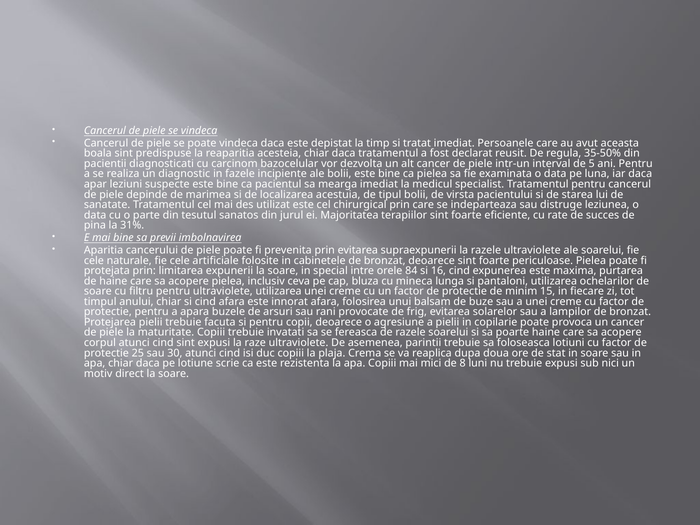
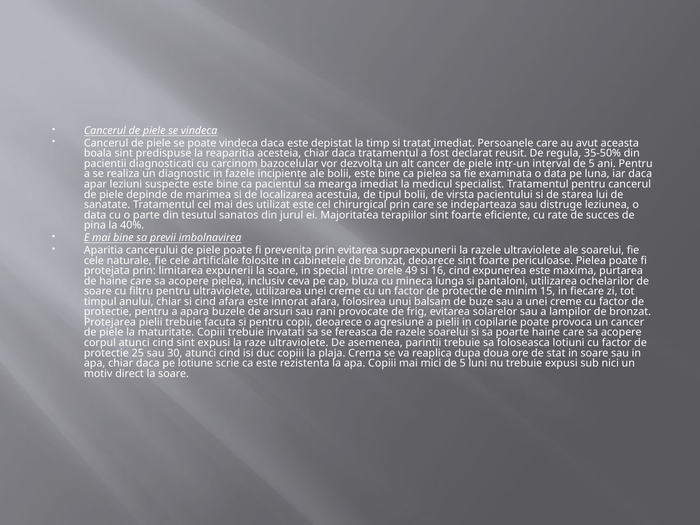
31%: 31% -> 40% (132, 225)
84: 84 -> 49 (411, 271)
mici de 8: 8 -> 5 (463, 363)
